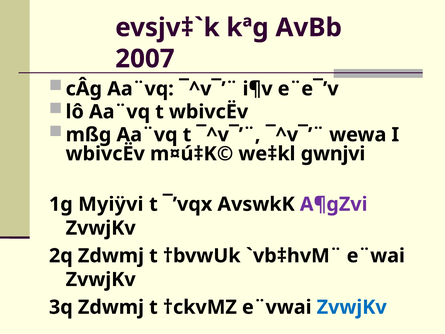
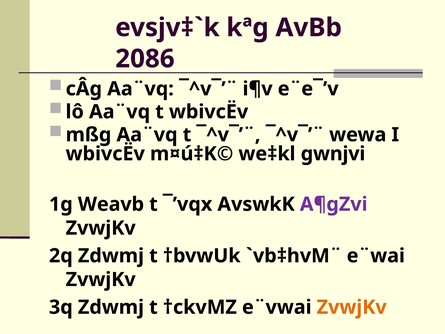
2007: 2007 -> 2086 (145, 59)
Myiÿvi: Myiÿvi -> Weavb (111, 204)
ZvwjKv colour: blue -> orange (352, 307)
